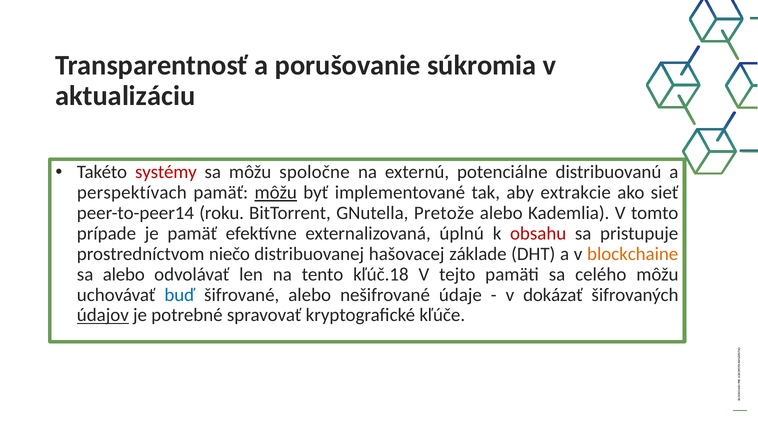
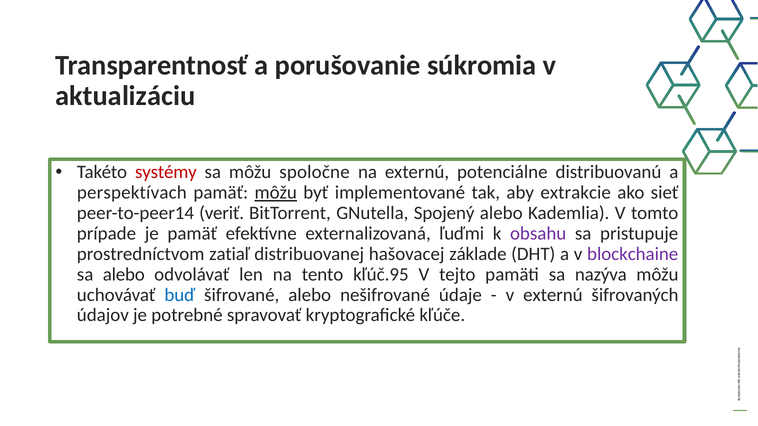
roku: roku -> veriť (222, 213)
Pretože: Pretože -> Spojený (444, 213)
úplnú: úplnú -> ľuďmi (462, 234)
obsahu colour: red -> purple (538, 234)
niečo: niečo -> zatiaľ (229, 254)
blockchaine colour: orange -> purple (633, 254)
kľúč.18: kľúč.18 -> kľúč.95 (381, 275)
celého: celého -> nazýva (601, 275)
v dokázať: dokázať -> externú (553, 295)
údajov underline: present -> none (103, 316)
